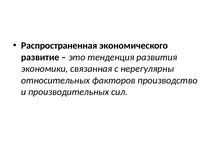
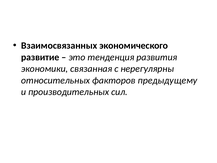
Распространенная: Распространенная -> Взаимосвязанных (59, 46)
производство: производство -> предыдущему (168, 80)
